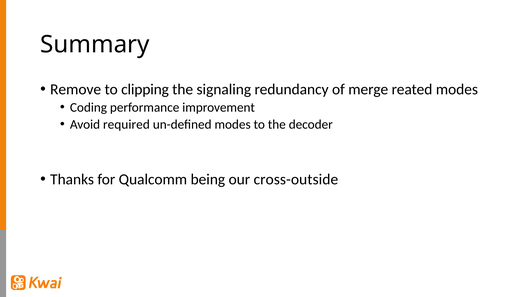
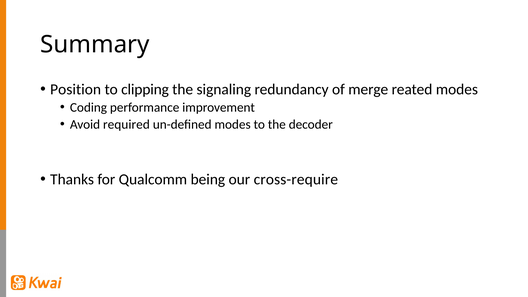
Remove: Remove -> Position (76, 89)
cross-outside: cross-outside -> cross-require (296, 179)
